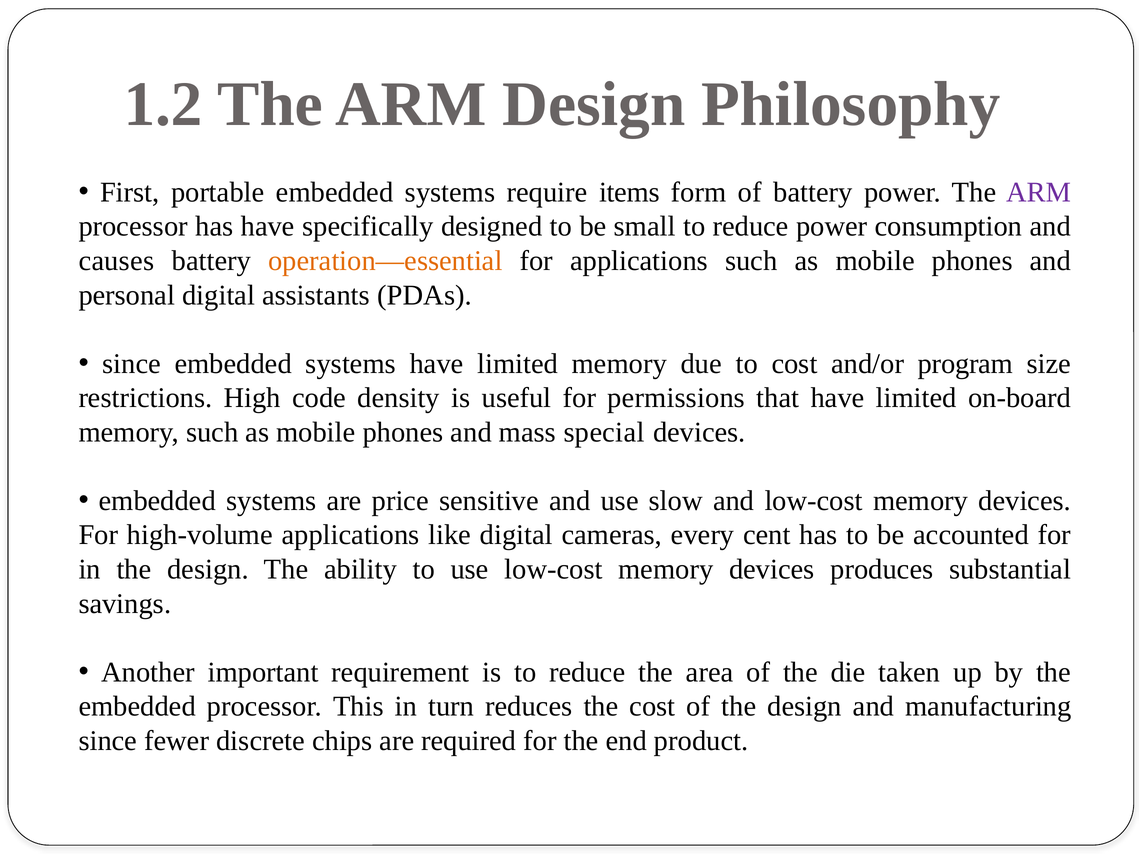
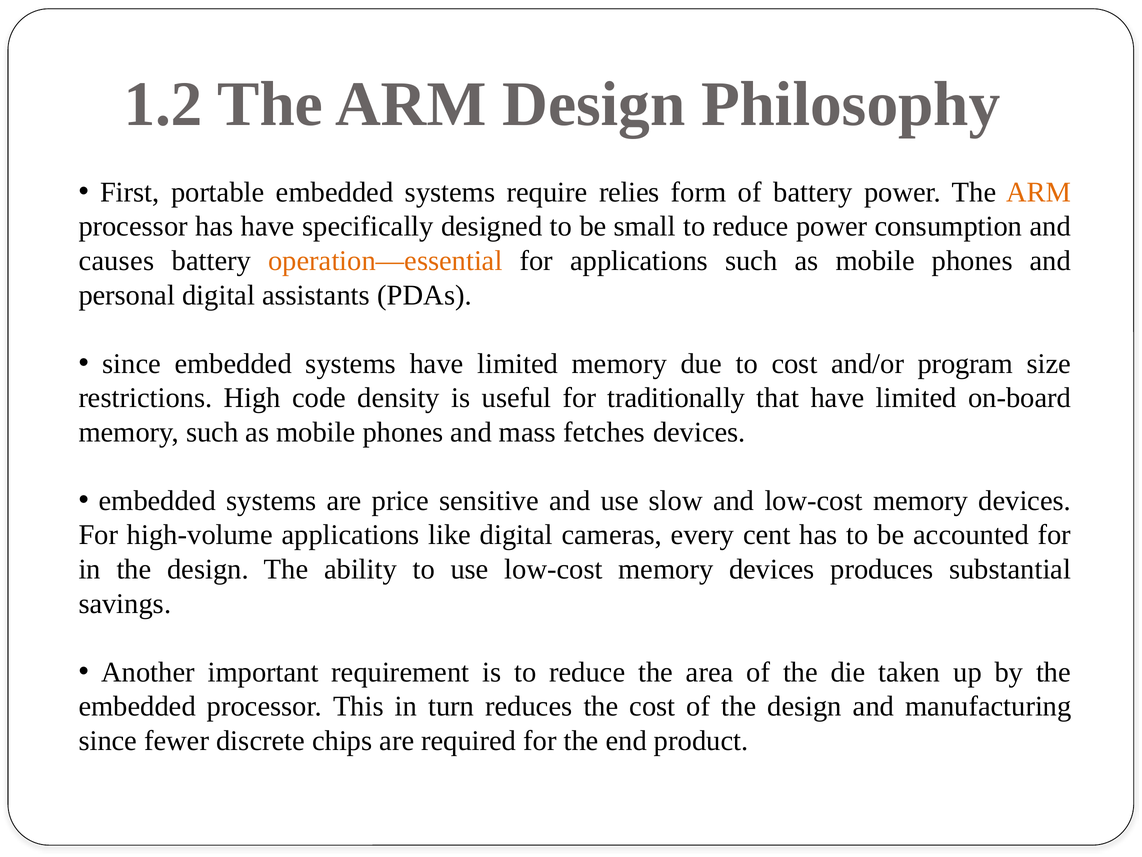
items: items -> relies (629, 192)
ARM colour: purple -> orange (1039, 192)
permissions: permissions -> traditionally (676, 398)
special: special -> fetches (604, 432)
